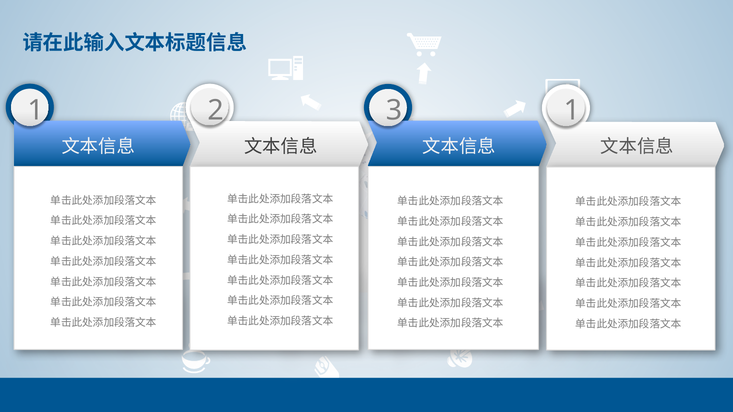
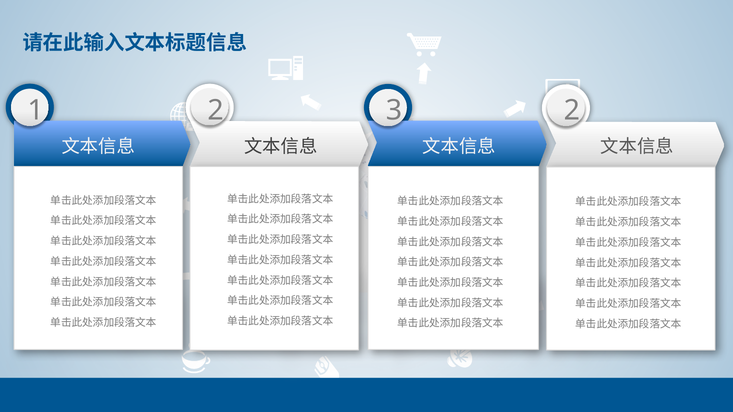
3 1: 1 -> 2 (572, 111)
